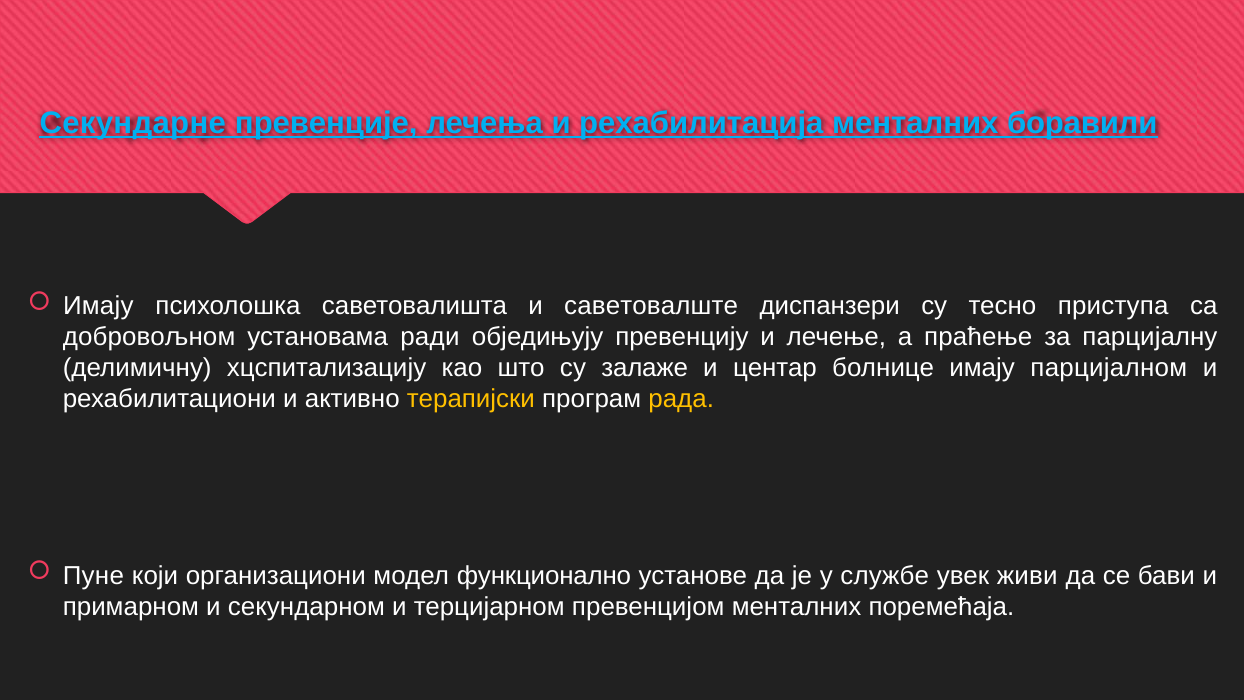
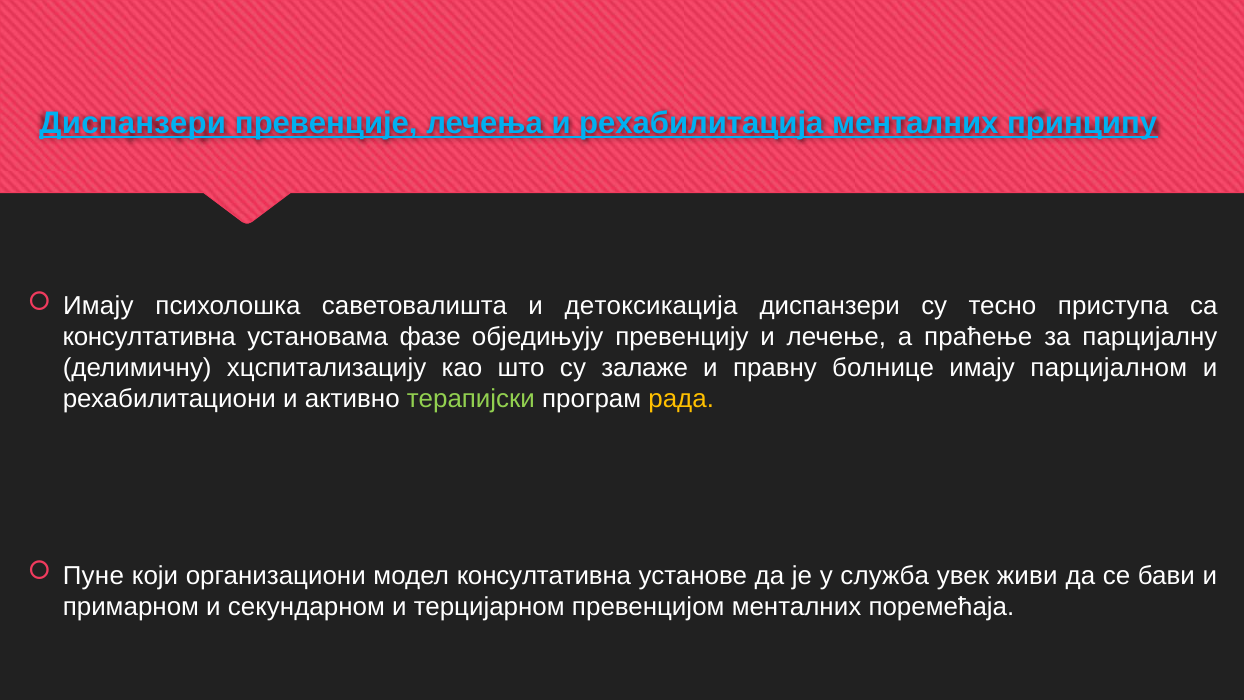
Секундарне: Секундарне -> Диспанзери (133, 123)
боравили: боравили -> принципу (1082, 123)
саветовалште: саветовалште -> детоксикација (651, 306)
добровољном: добровољном -> консултативна (149, 337)
ради: ради -> фазе (430, 337)
центар: центар -> правну (775, 368)
терапијски colour: yellow -> light green (471, 399)
модел функционално: функционално -> консултативна (544, 575)
службе: службе -> служба (885, 575)
